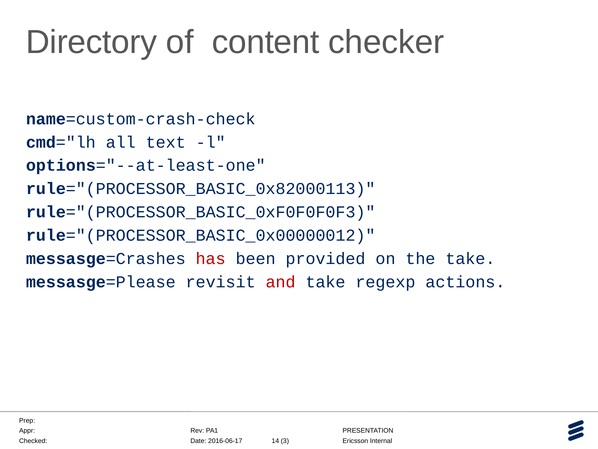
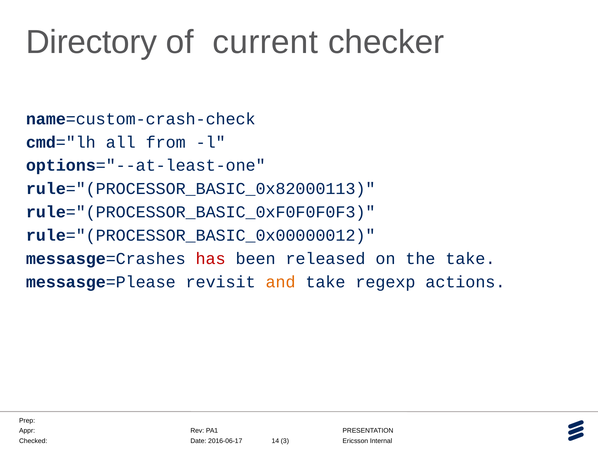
content: content -> current (265, 42)
text: text -> from (166, 142)
provided: provided -> released (325, 258)
and colour: red -> orange (281, 282)
